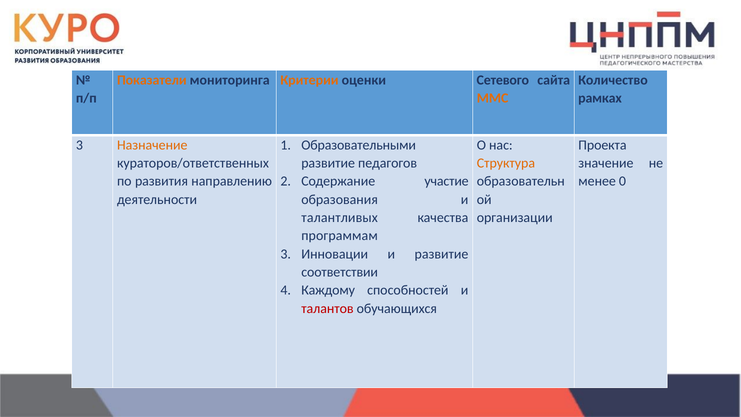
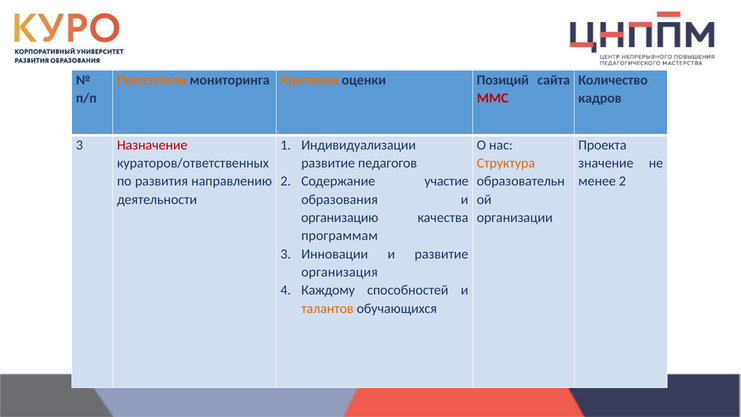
Сетевого: Сетевого -> Позиций (503, 80)
ММС colour: orange -> red (493, 98)
рамках: рамках -> кадров (600, 98)
Назначение colour: orange -> red (152, 145)
Образовательными: Образовательными -> Индивидуализации (359, 145)
менее 0: 0 -> 2 (623, 181)
талантливых: талантливых -> организацию (340, 218)
соответствии: соответствии -> организация (340, 272)
талантов colour: red -> orange (327, 308)
